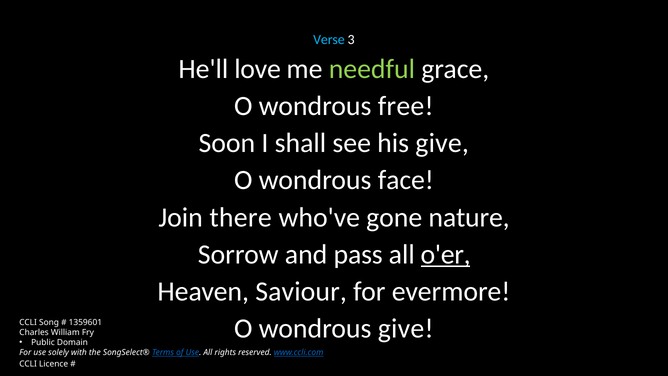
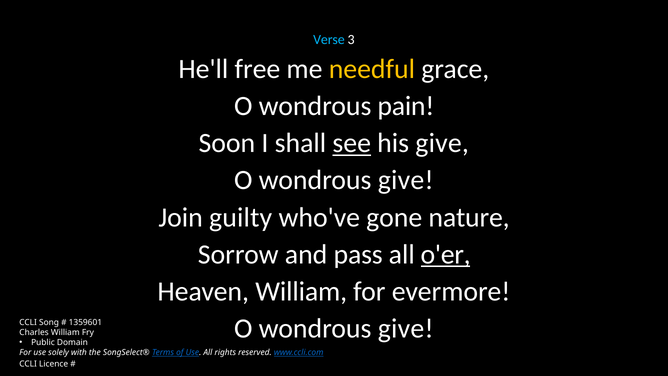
love: love -> free (257, 69)
needful colour: light green -> yellow (372, 69)
free: free -> pain (406, 106)
see underline: none -> present (352, 143)
face: face -> give (406, 180)
there: there -> guilty (241, 217)
Heaven Saviour: Saviour -> William (301, 291)
